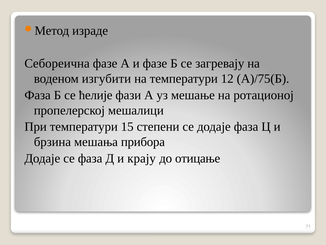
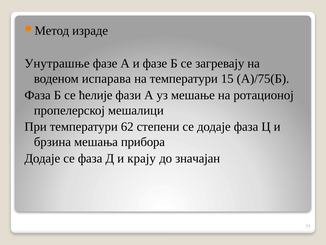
Себореична: Себореична -> Унутрашње (57, 63)
изгубити: изгубити -> испарава (106, 79)
12: 12 -> 15 (227, 79)
15: 15 -> 62 (127, 127)
отицање: отицање -> значајан (198, 158)
